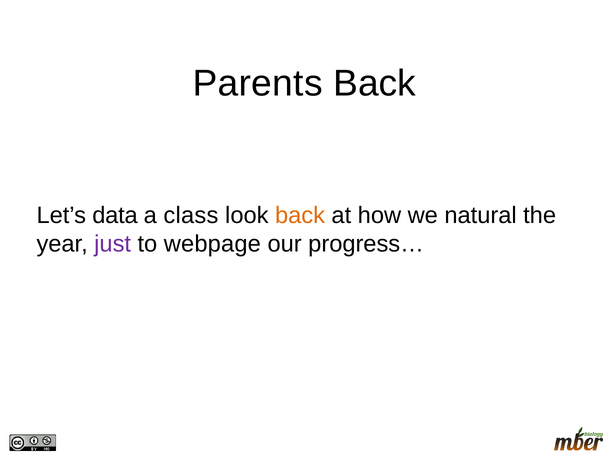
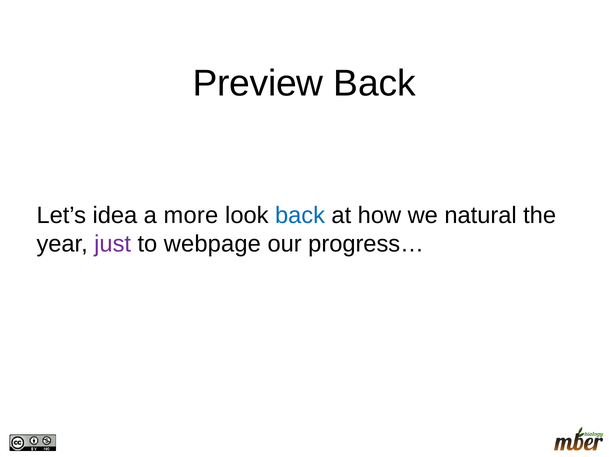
Parents: Parents -> Preview (258, 83)
data: data -> idea (115, 215)
class: class -> more (191, 215)
back colour: orange -> blue (300, 215)
